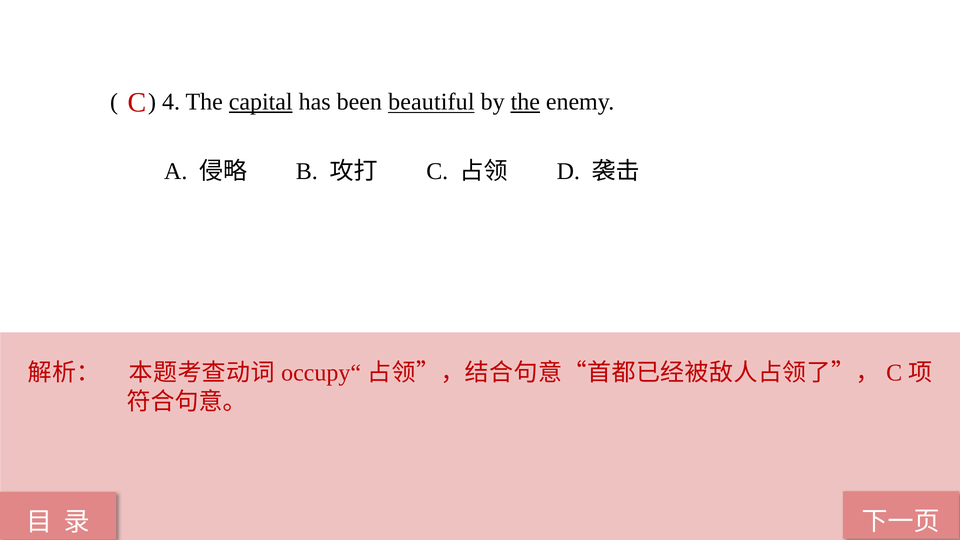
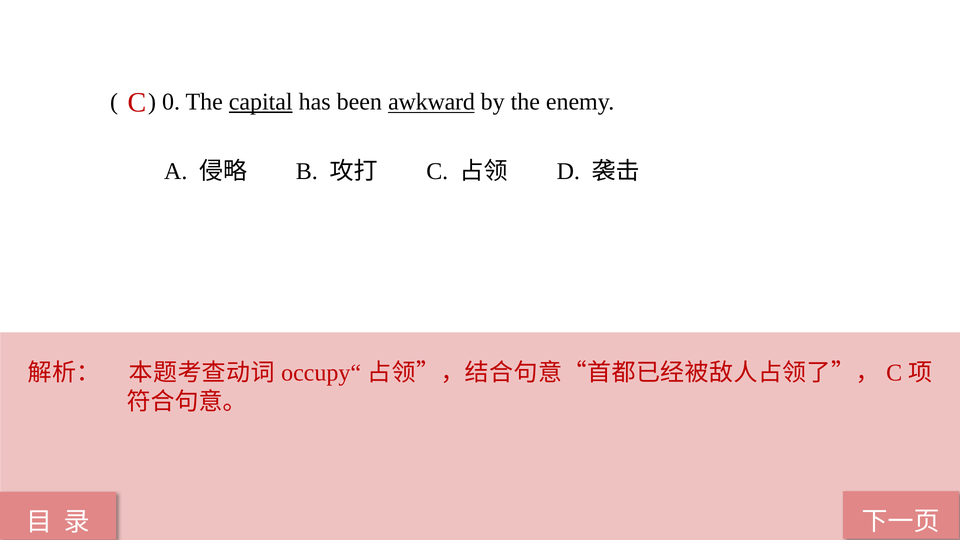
4: 4 -> 0 (171, 102)
beautiful: beautiful -> awkward (432, 102)
the underline: present -> none (525, 102)
